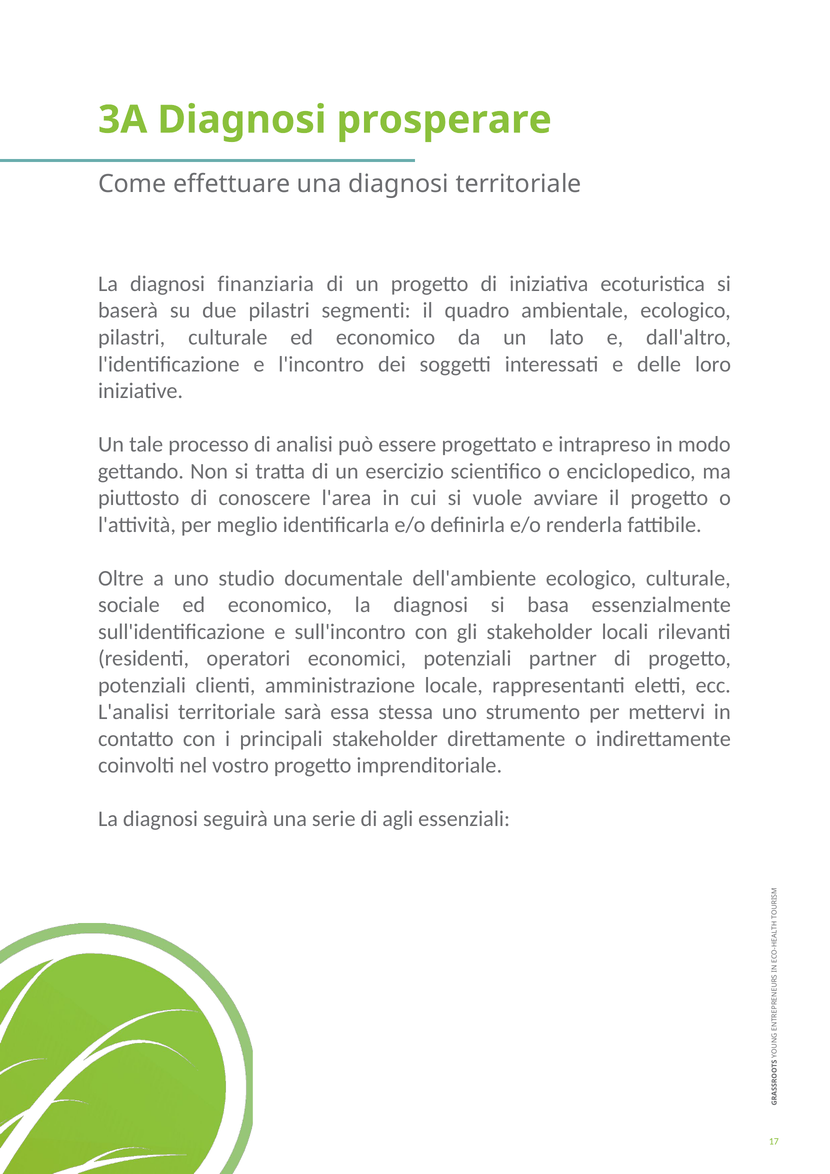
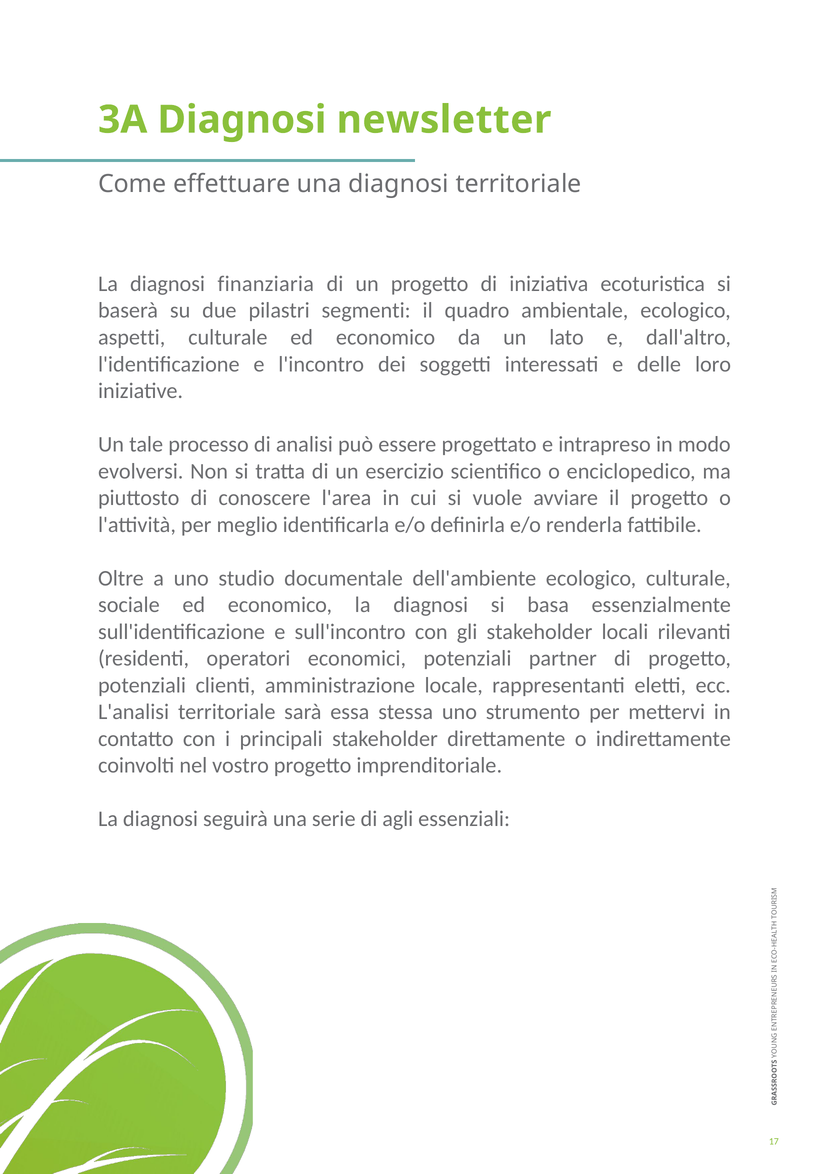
prosperare: prosperare -> newsletter (444, 120)
pilastri: pilastri -> aspetti (132, 337)
gettando: gettando -> evolversi (141, 471)
